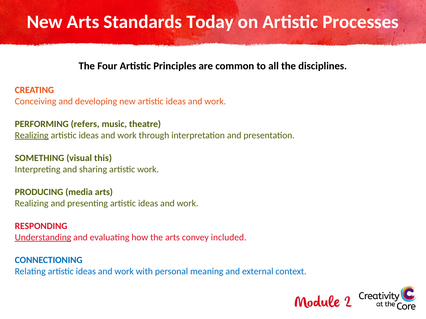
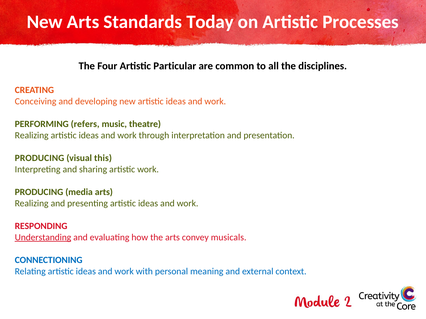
Principles: Principles -> Particular (175, 66)
Realizing underline: present -> none (32, 136)
SOMETHING: SOMETHING -> PRODUCING (40, 158)
included: included -> musicals (229, 238)
